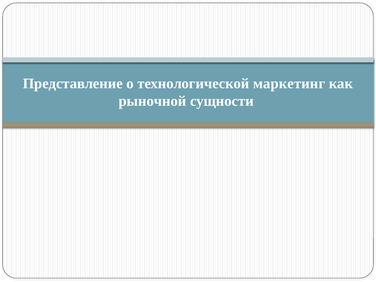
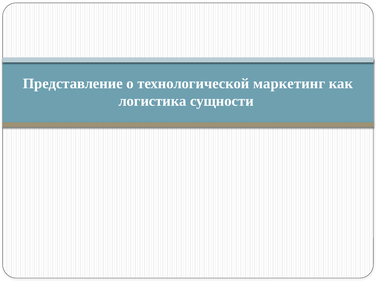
рыночной: рыночной -> логистика (153, 101)
